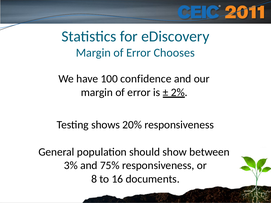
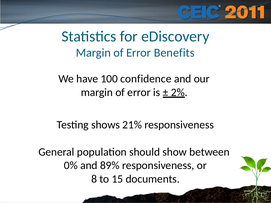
Chooses: Chooses -> Benefits (174, 53)
20%: 20% -> 21% (132, 125)
3%: 3% -> 0% (71, 166)
75%: 75% -> 89% (110, 166)
16: 16 -> 15 (117, 179)
